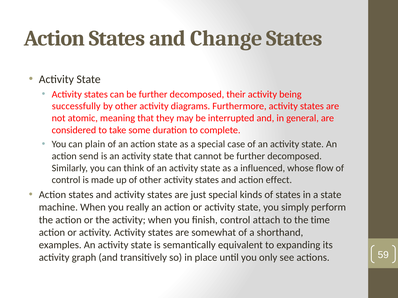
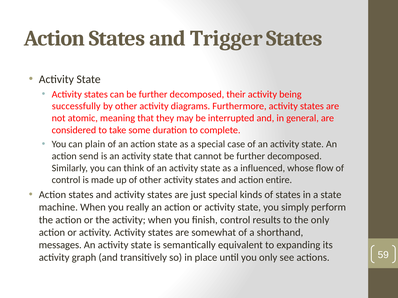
Change: Change -> Trigger (226, 38)
effect: effect -> entire (279, 180)
attach: attach -> results (267, 220)
the time: time -> only (320, 220)
examples: examples -> messages (60, 245)
